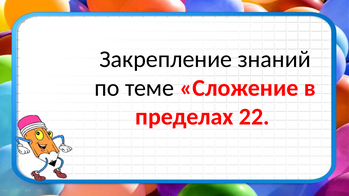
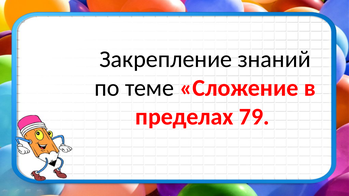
22: 22 -> 79 (254, 117)
